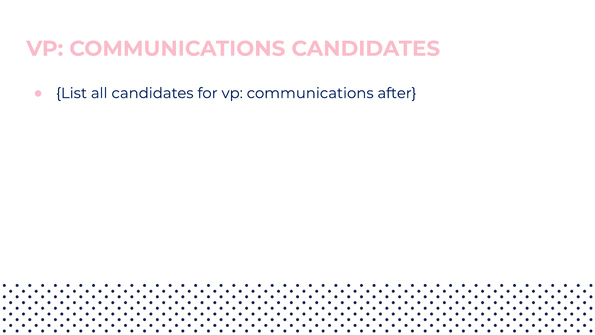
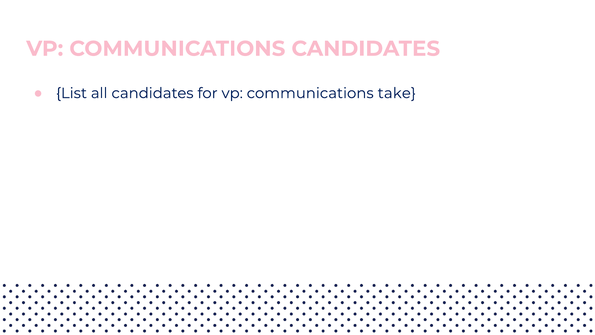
after: after -> take (397, 93)
